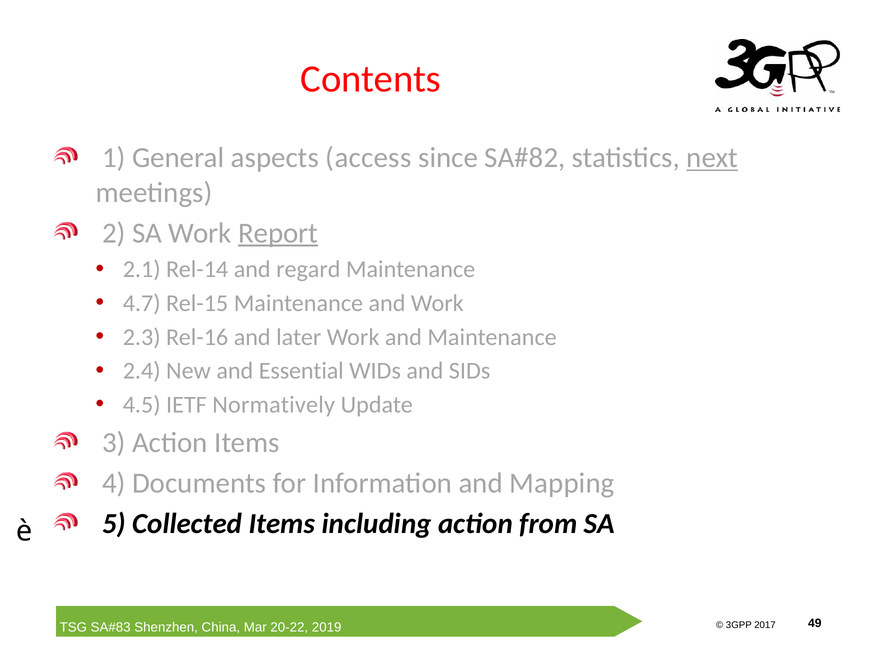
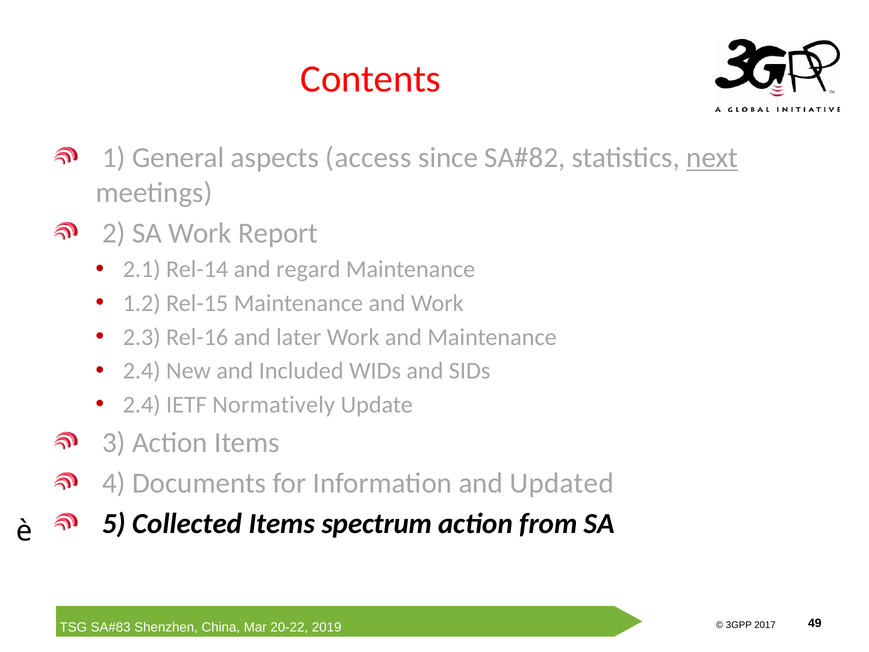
Report underline: present -> none (278, 233)
4.7: 4.7 -> 1.2 (142, 303)
Essential: Essential -> Included (301, 371)
4.5: 4.5 -> 2.4 (142, 405)
Mapping: Mapping -> Updated (562, 483)
including: including -> spectrum (377, 524)
